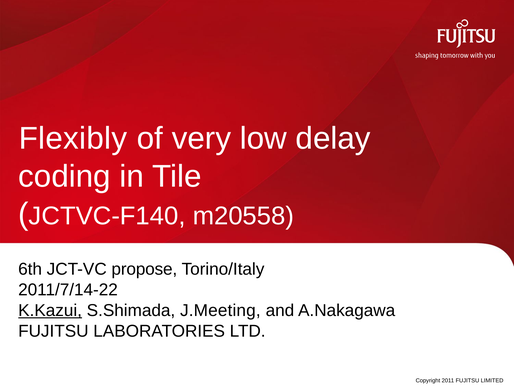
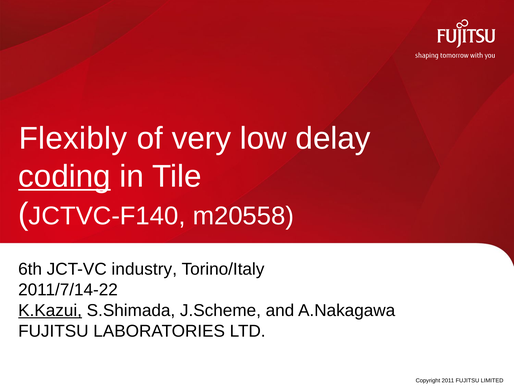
coding underline: none -> present (64, 176)
propose: propose -> industry (144, 269)
J.Meeting: J.Meeting -> J.Scheme (220, 310)
